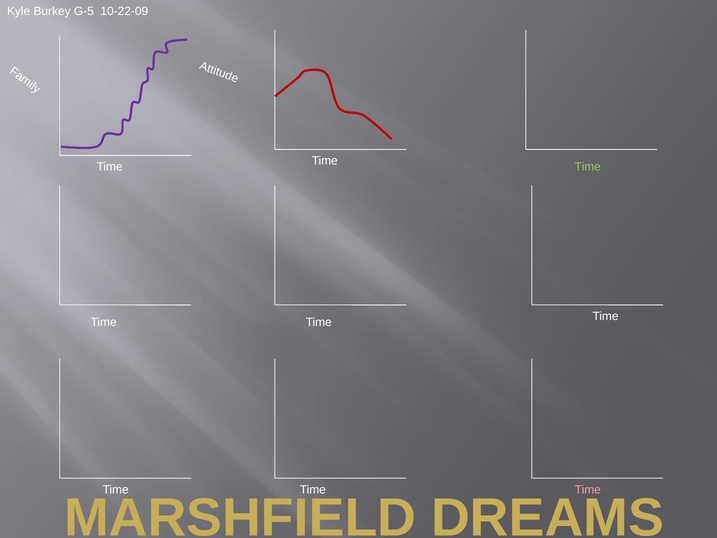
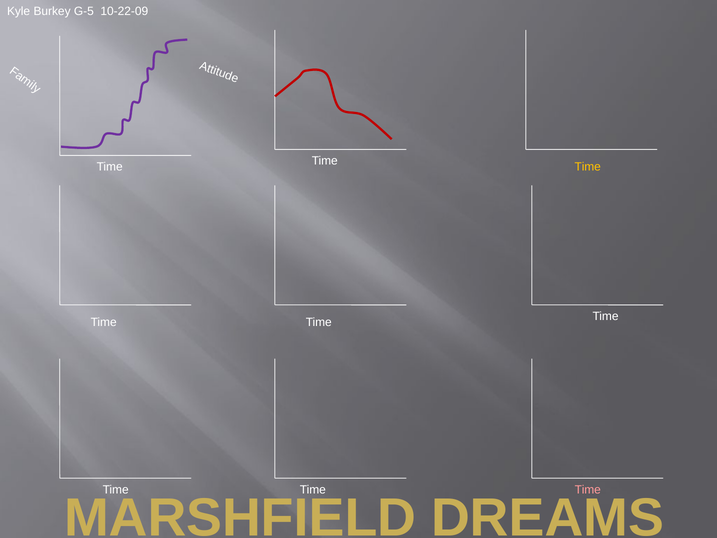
Time colour: light green -> yellow (588, 167)
